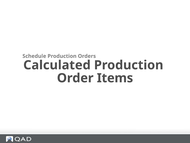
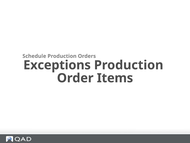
Calculated: Calculated -> Exceptions (57, 65)
